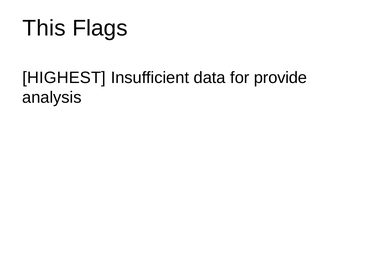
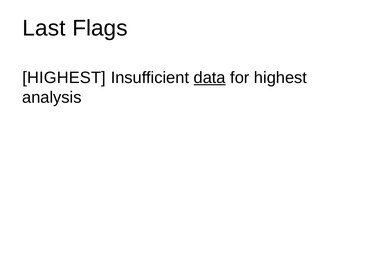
This: This -> Last (44, 28)
data underline: none -> present (210, 78)
for provide: provide -> highest (280, 78)
